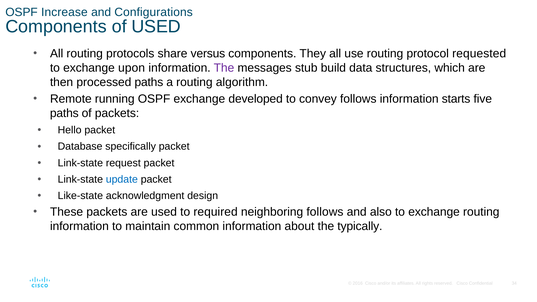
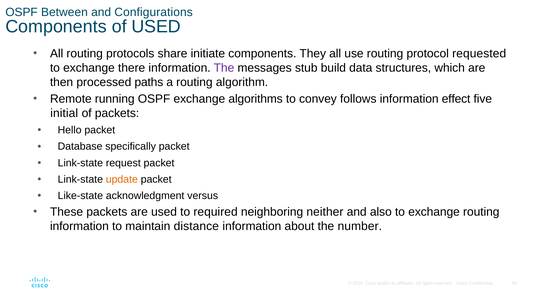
Increase: Increase -> Between (64, 12)
versus: versus -> initiate (208, 54)
upon: upon -> there (132, 68)
developed: developed -> algorithms (256, 99)
starts: starts -> effect (456, 99)
paths: paths -> initial (64, 113)
update colour: blue -> orange (122, 179)
design: design -> versus (203, 196)
neighboring follows: follows -> neither (325, 212)
common: common -> distance (196, 226)
typically: typically -> number (360, 226)
